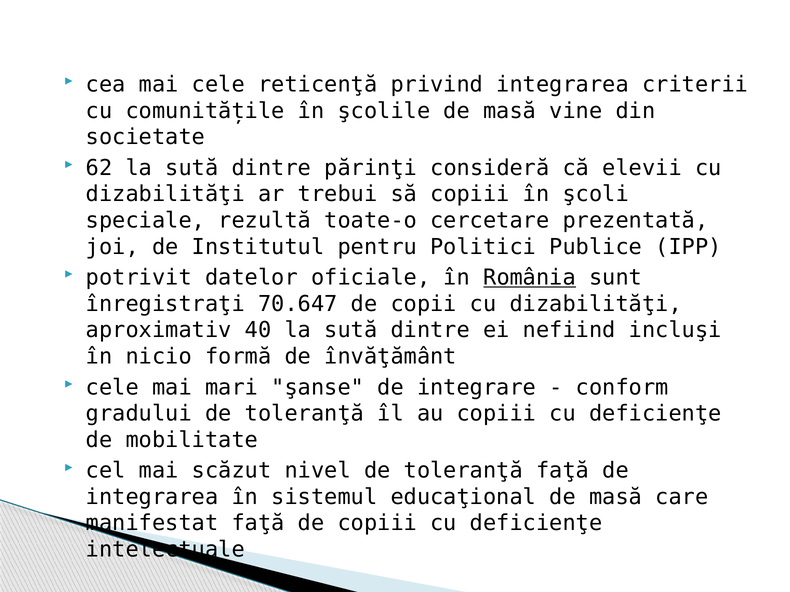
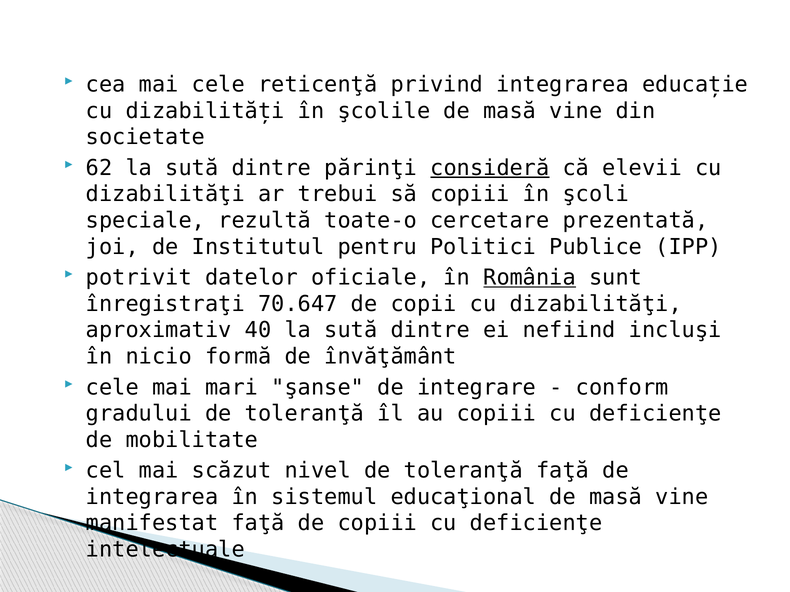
criterii: criterii -> educație (695, 85)
comunitățile: comunitățile -> dizabilități (205, 111)
consideră underline: none -> present (490, 168)
educaţional de masă care: care -> vine (682, 497)
